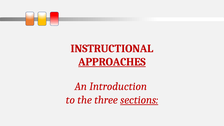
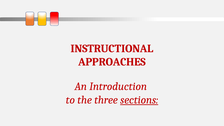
APPROACHES underline: present -> none (112, 62)
